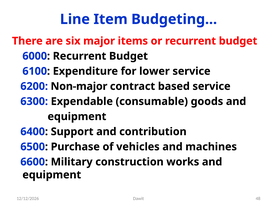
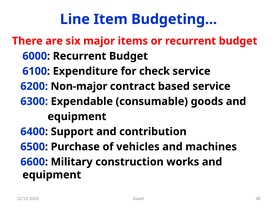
lower: lower -> check (155, 71)
